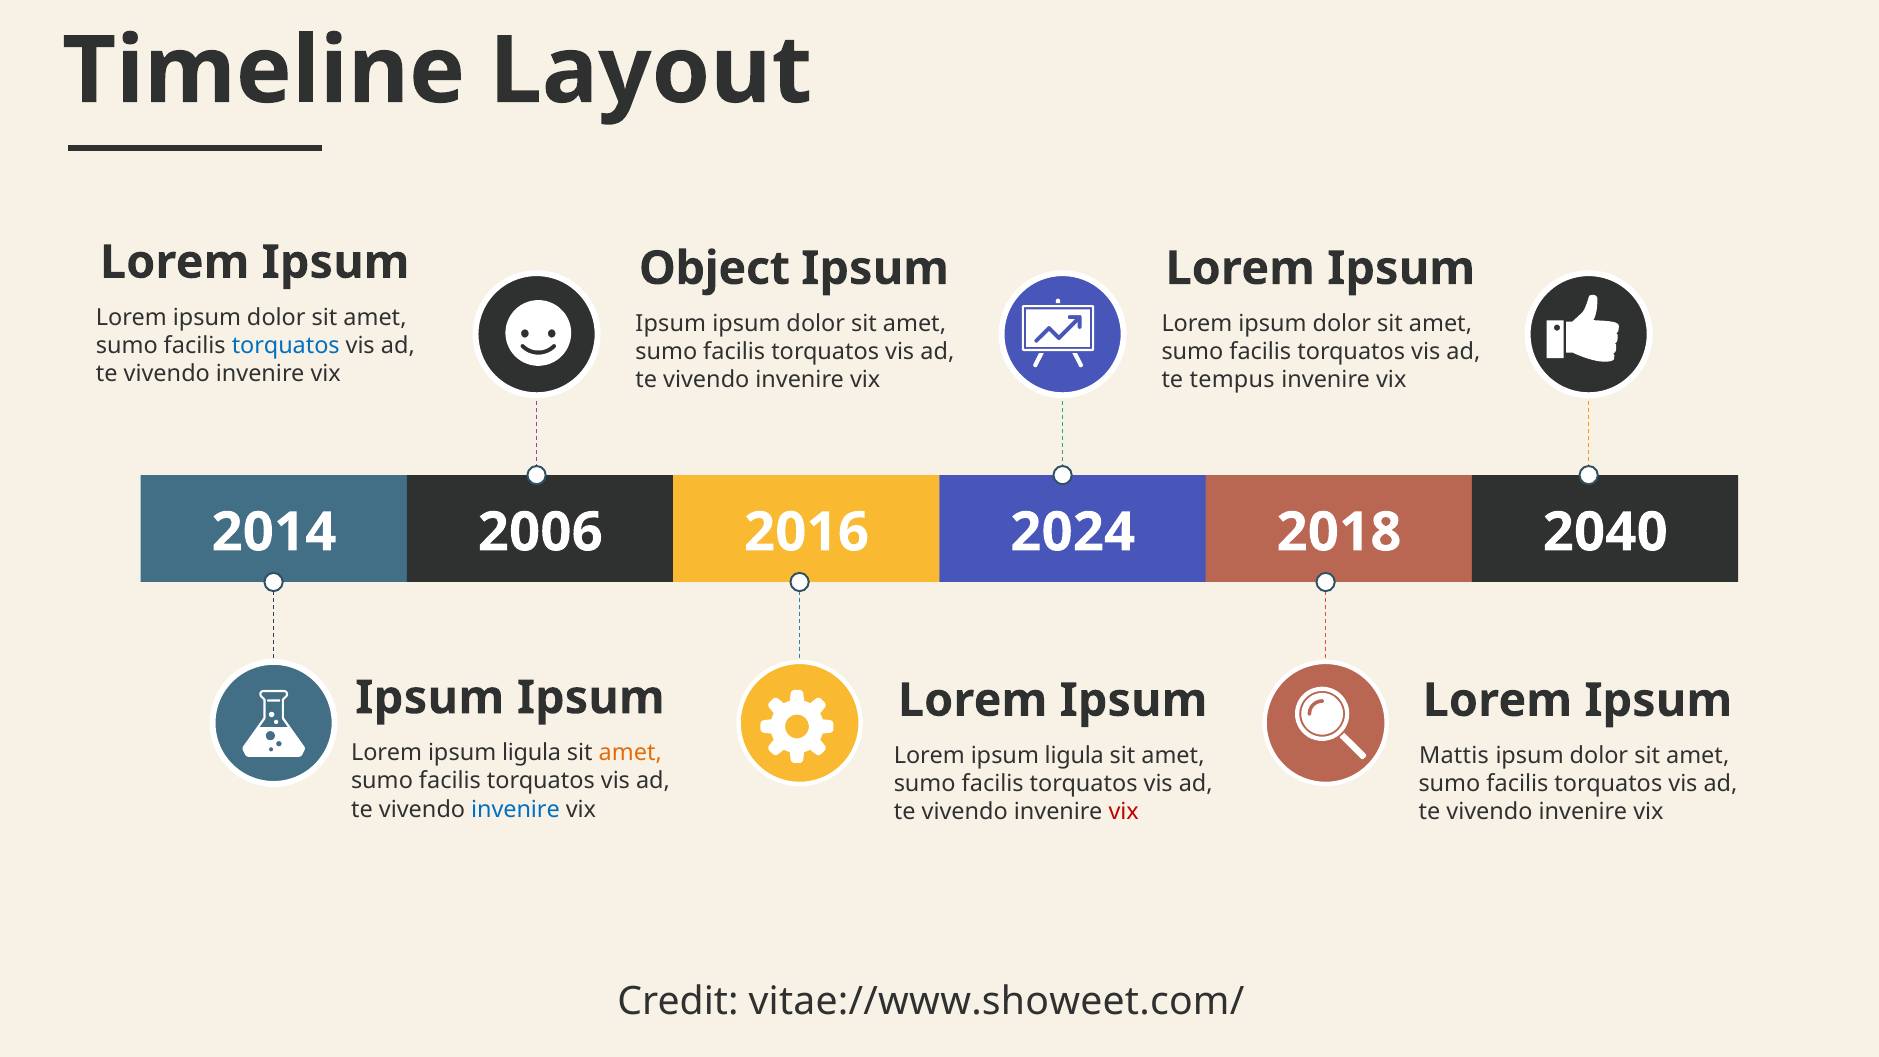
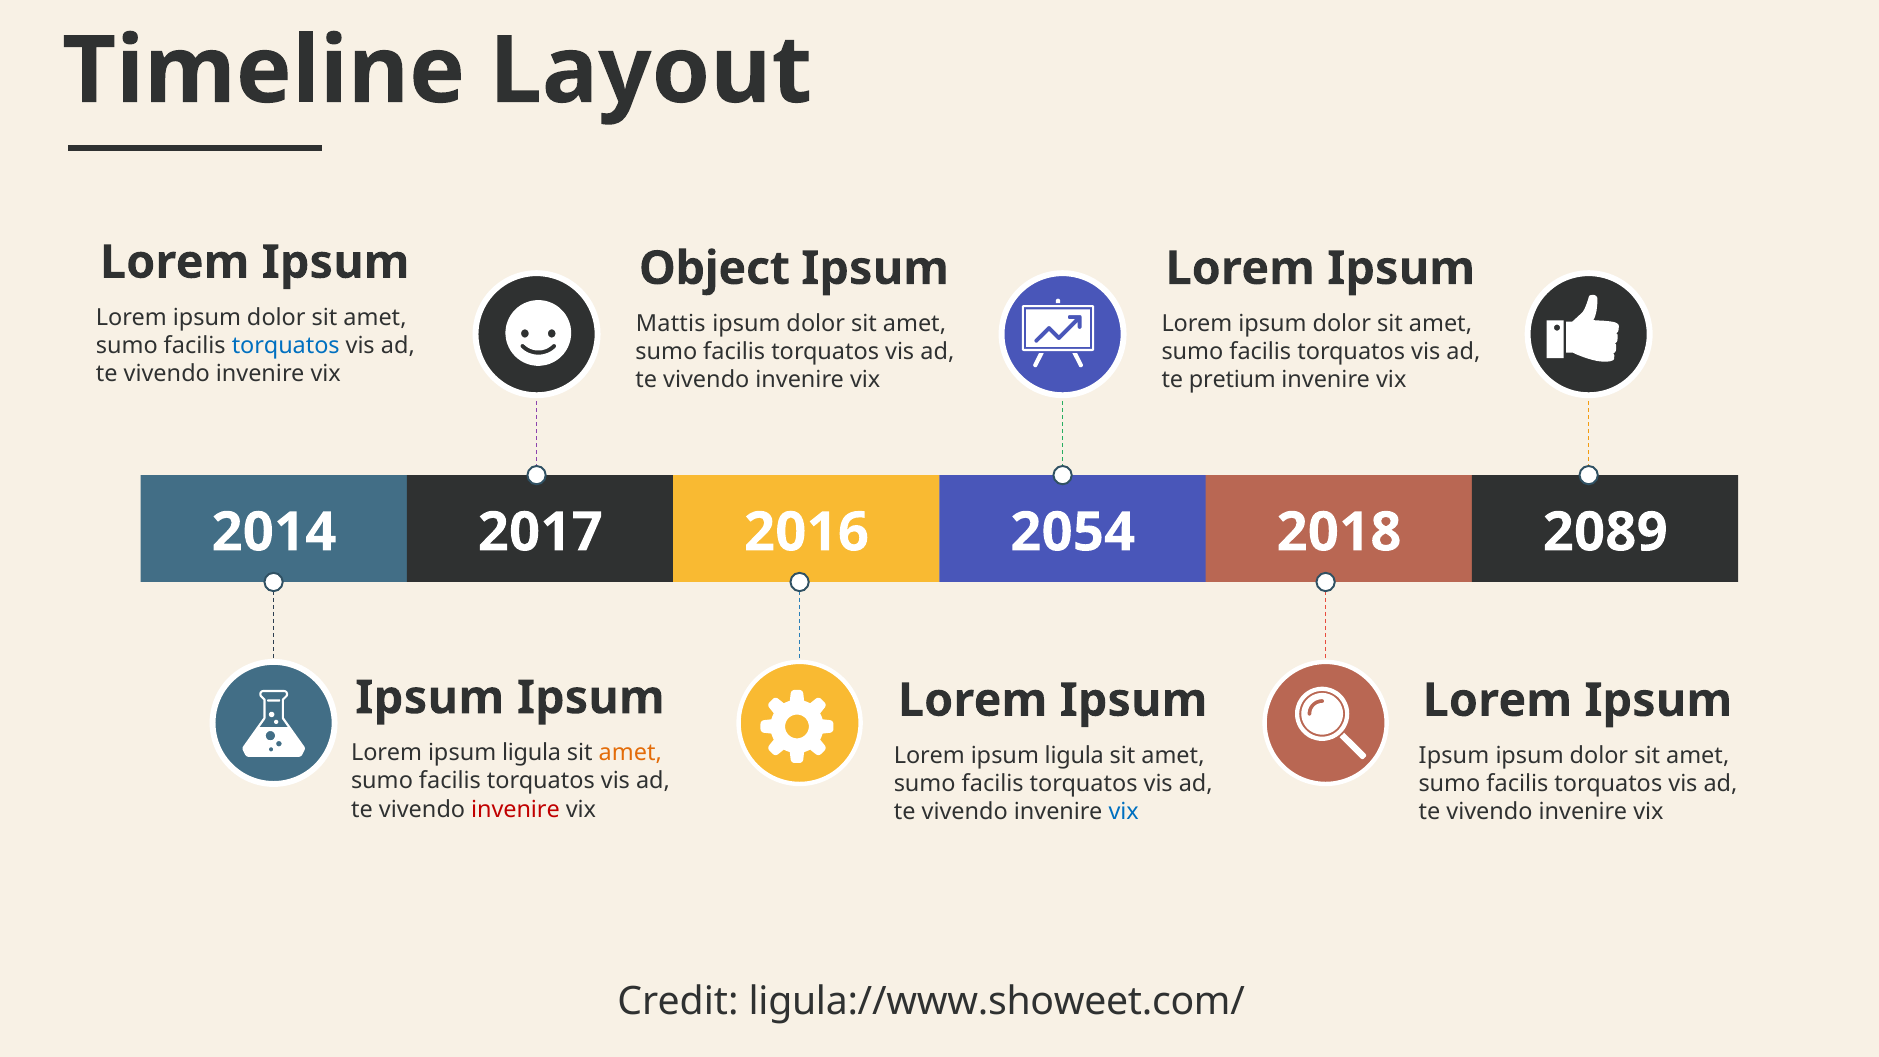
Ipsum: Ipsum -> Mattis (671, 324)
tempus: tempus -> pretium (1232, 380)
2006: 2006 -> 2017 (540, 532)
2024: 2024 -> 2054 (1073, 532)
2040: 2040 -> 2089 (1605, 532)
Mattis: Mattis -> Ipsum (1454, 756)
invenire colour: blue -> red (515, 809)
vix colour: red -> blue (1124, 812)
vitae://www.showeet.com/: vitae://www.showeet.com/ -> ligula://www.showeet.com/ (997, 1001)
